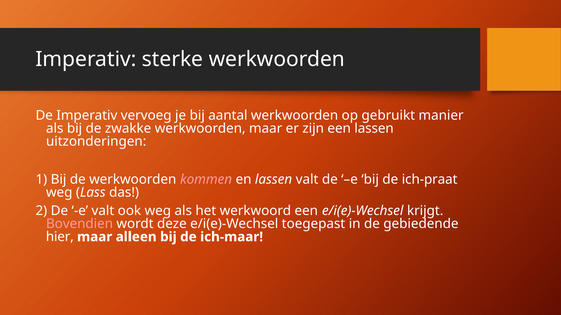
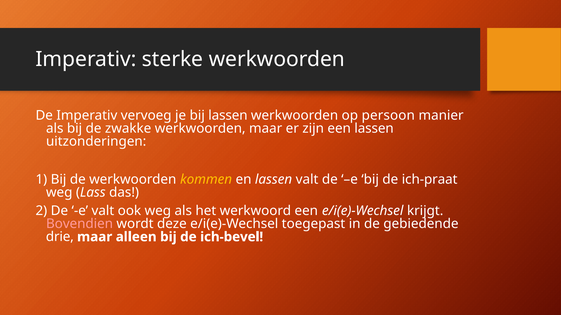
bij aantal: aantal -> lassen (228, 116)
gebruikt: gebruikt -> persoon (388, 116)
kommen colour: pink -> yellow (206, 180)
hier: hier -> drie (60, 237)
ich-maar: ich-maar -> ich-bevel (232, 237)
